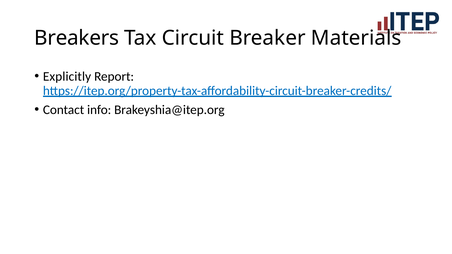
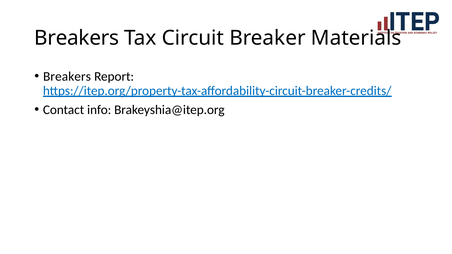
Explicitly: Explicitly -> Breakers (67, 76)
